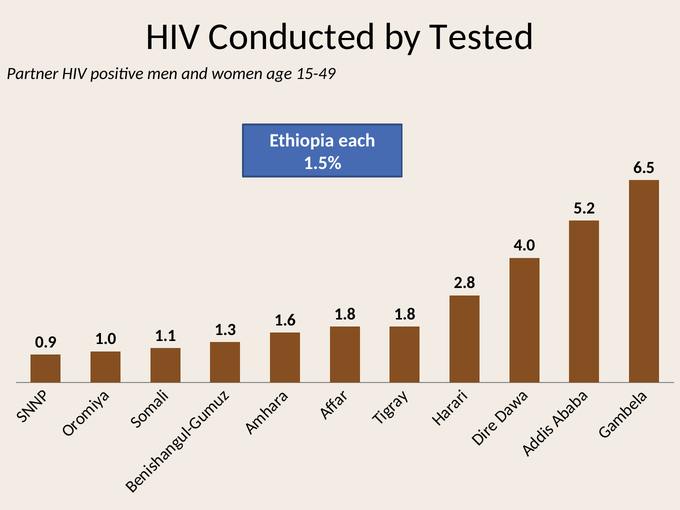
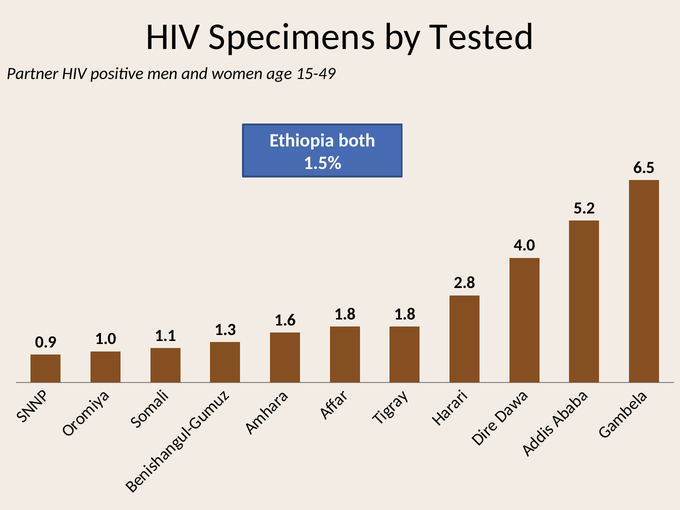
Conducted: Conducted -> Specimens (292, 37)
each: each -> both (357, 140)
